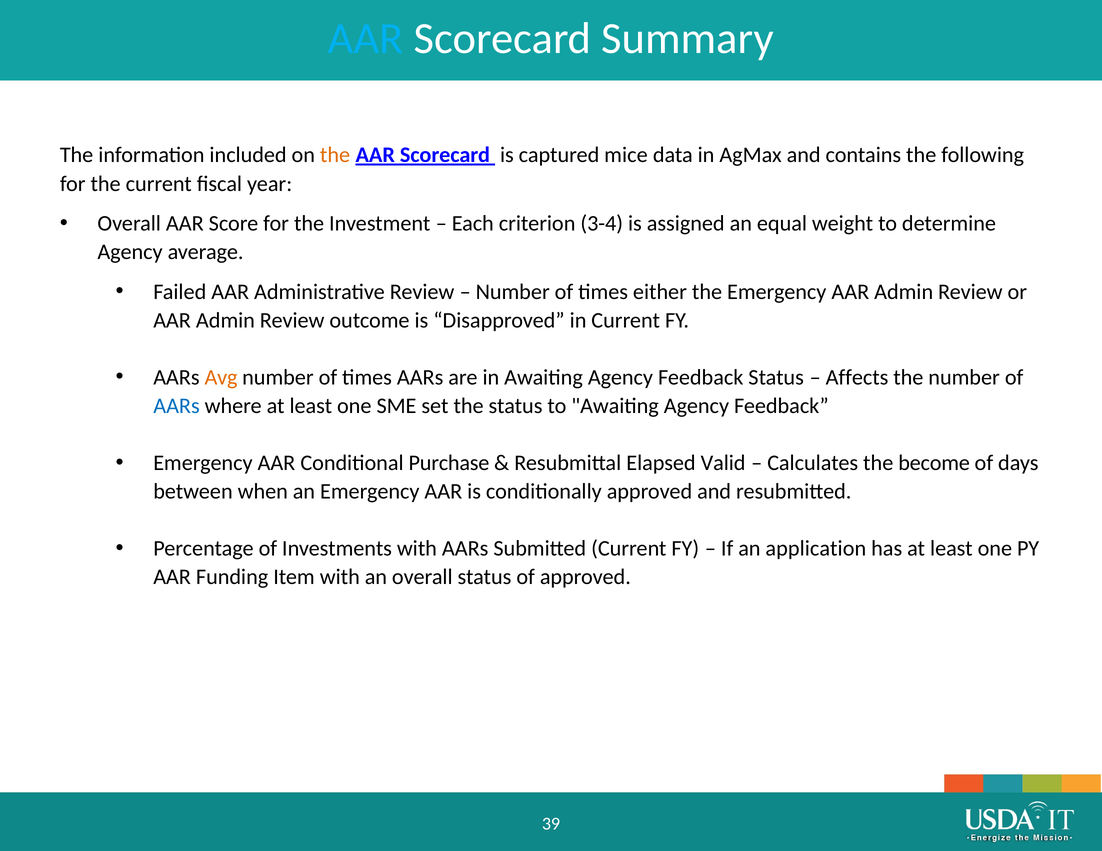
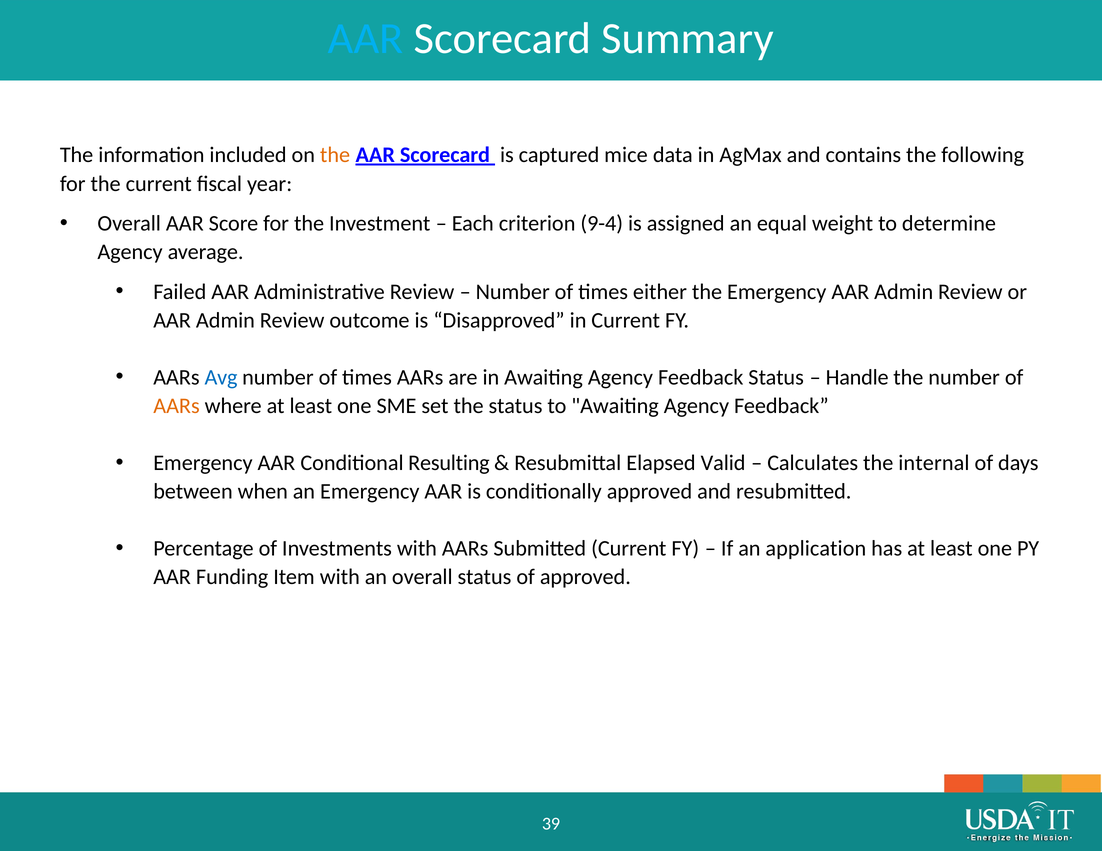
3-4: 3-4 -> 9-4 (602, 224)
Avg colour: orange -> blue (221, 378)
Affects: Affects -> Handle (857, 378)
AARs colour: blue -> orange (177, 406)
Purchase: Purchase -> Resulting (449, 463)
become: become -> internal (934, 463)
